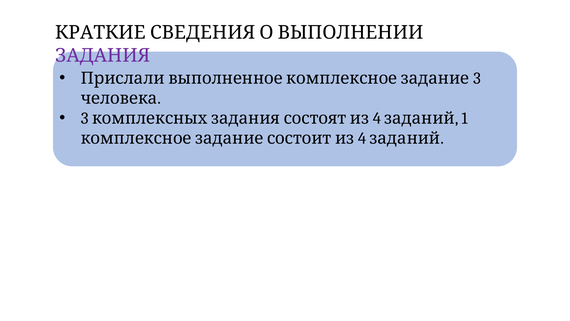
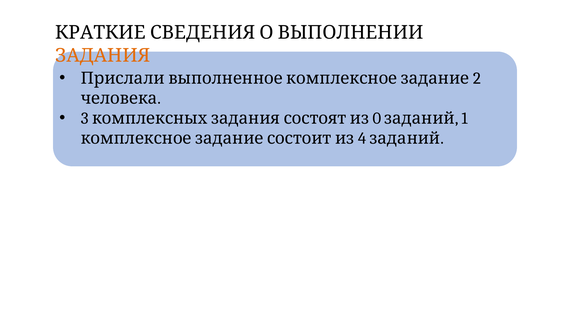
ЗАДАНИЯ colour: purple -> orange (103, 55)
3: 3 -> 2 (477, 78)
3 4: 4 -> 0 (377, 118)
